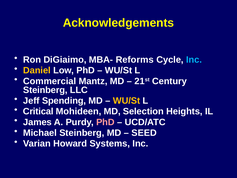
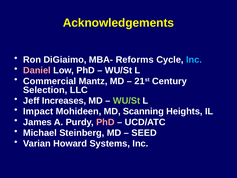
Daniel colour: yellow -> pink (37, 70)
Steinberg: Steinberg -> Selection (45, 90)
Spending: Spending -> Increases (64, 101)
WU/St colour: yellow -> light green (127, 101)
Critical: Critical -> Impact (38, 111)
Selection: Selection -> Scanning (143, 111)
